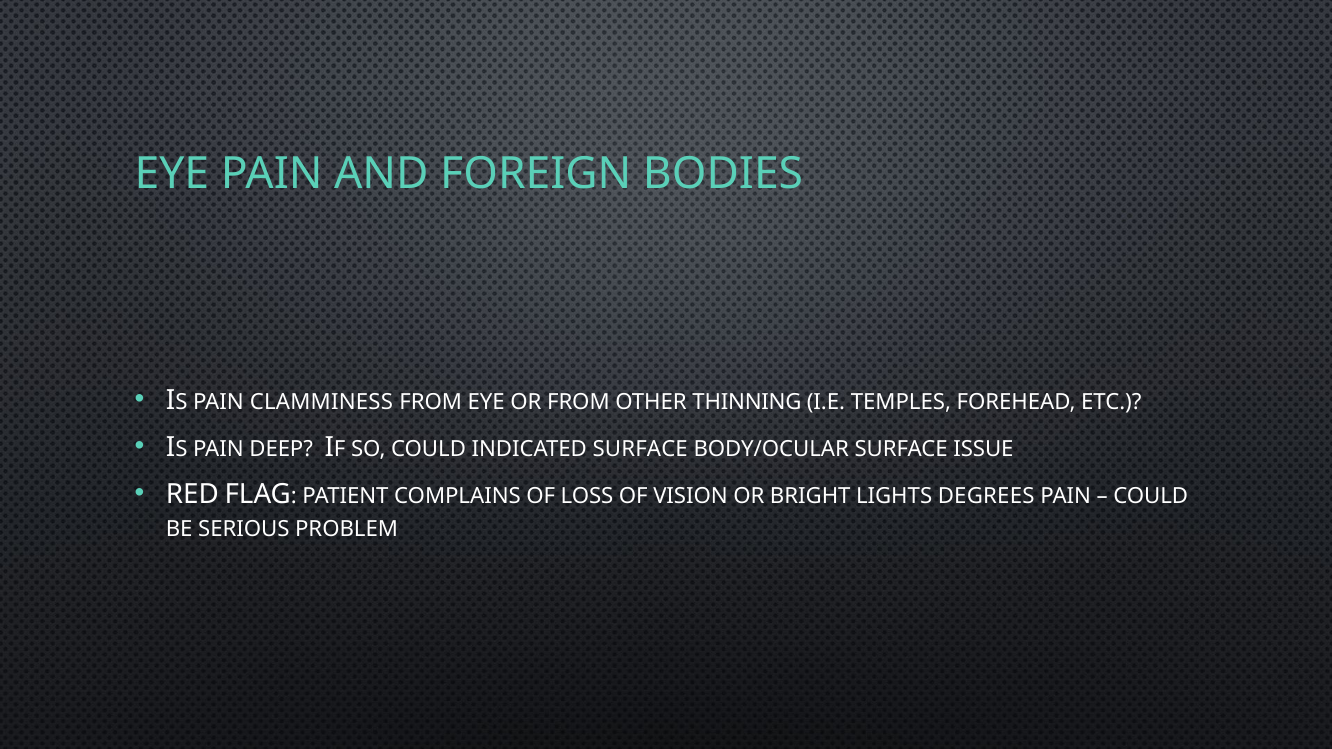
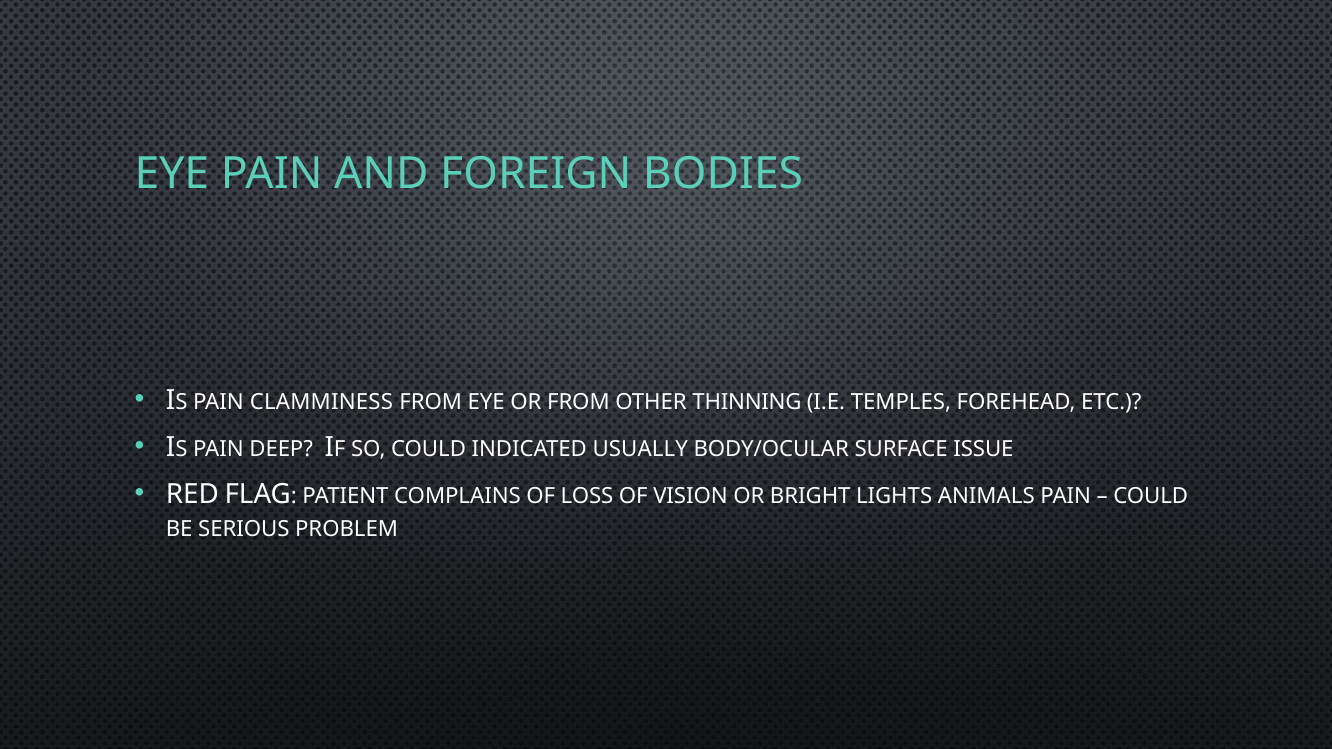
INDICATED SURFACE: SURFACE -> USUALLY (640, 449)
DEGREES: DEGREES -> ANIMALS (986, 496)
